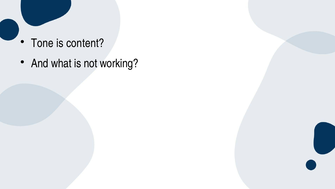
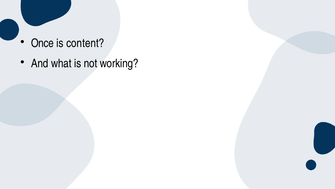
Tone: Tone -> Once (42, 43)
